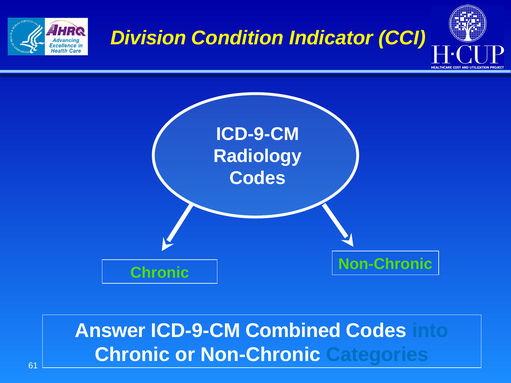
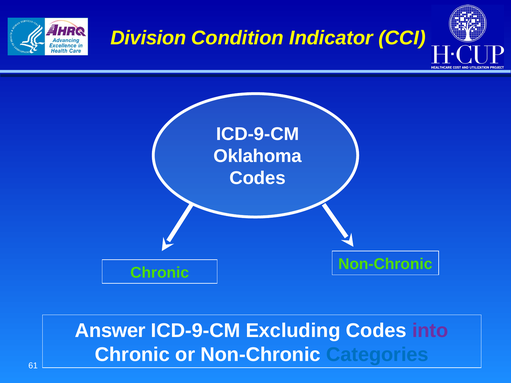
Radiology: Radiology -> Oklahoma (258, 156)
Combined: Combined -> Excluding (293, 331)
into colour: blue -> purple (430, 331)
